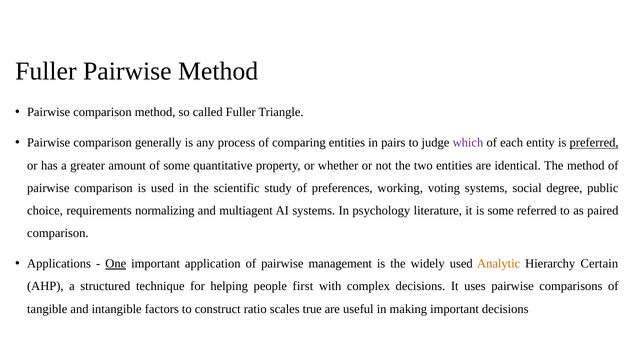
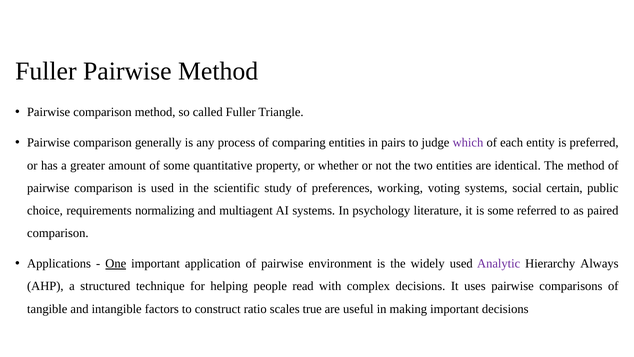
preferred underline: present -> none (594, 143)
degree: degree -> certain (564, 188)
management: management -> environment (340, 263)
Analytic colour: orange -> purple (499, 263)
Certain: Certain -> Always (599, 263)
first: first -> read (303, 286)
